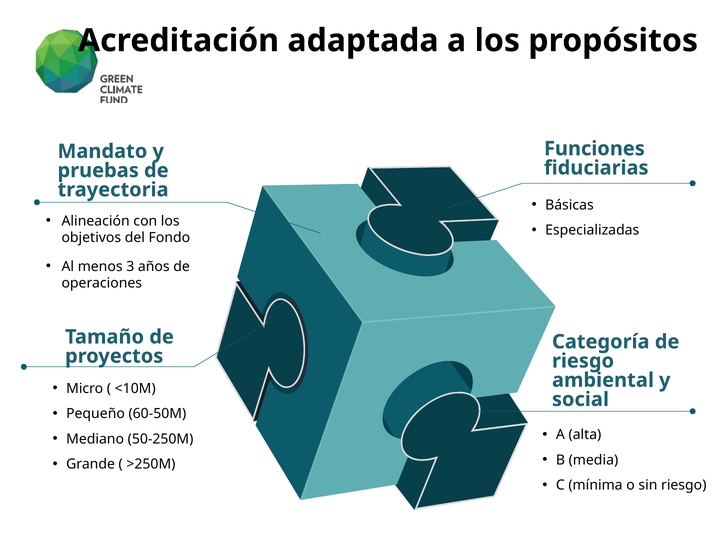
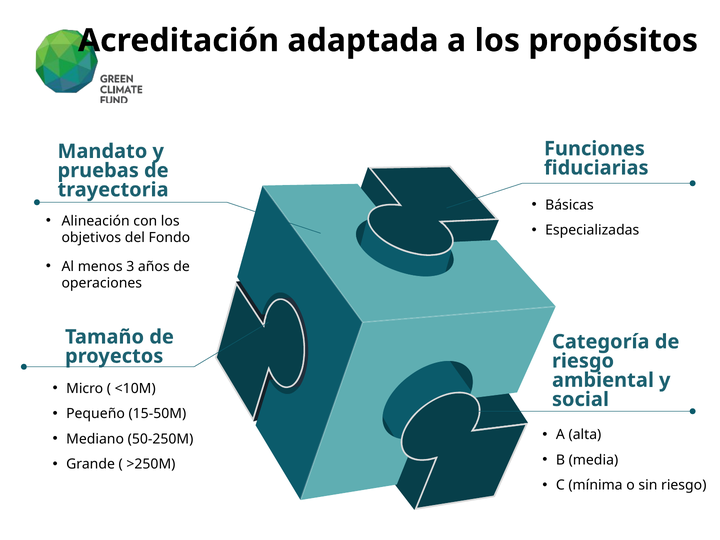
60-50M: 60-50M -> 15-50M (157, 414)
